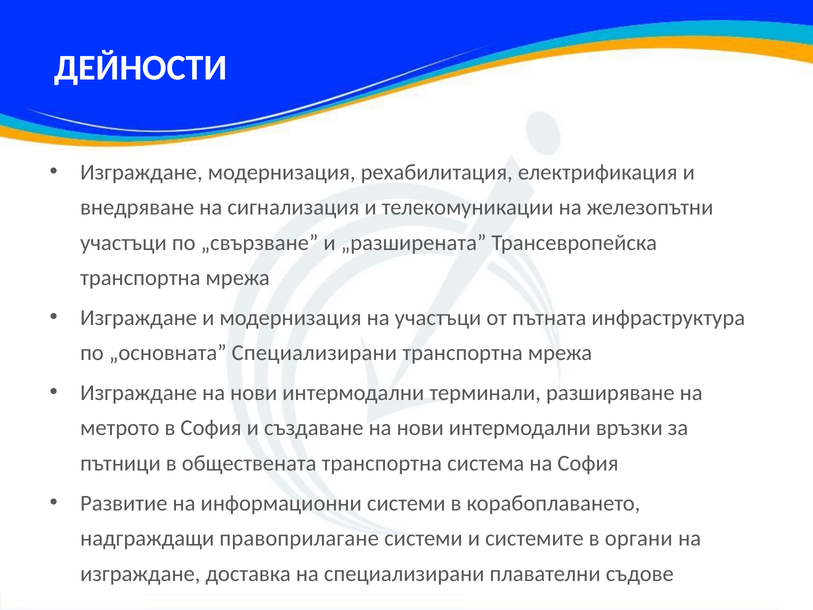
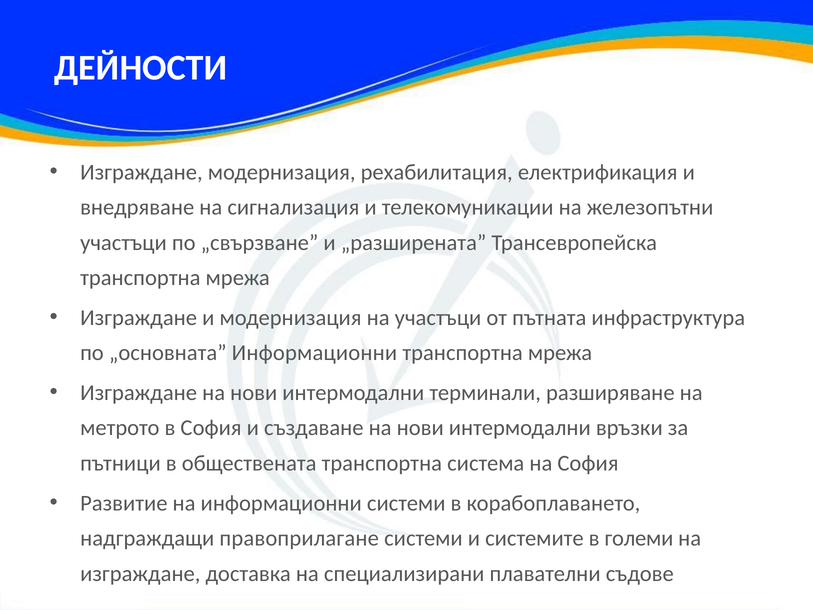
„основната Специализирани: Специализирани -> Информационни (314, 353)
органи: органи -> големи (639, 538)
